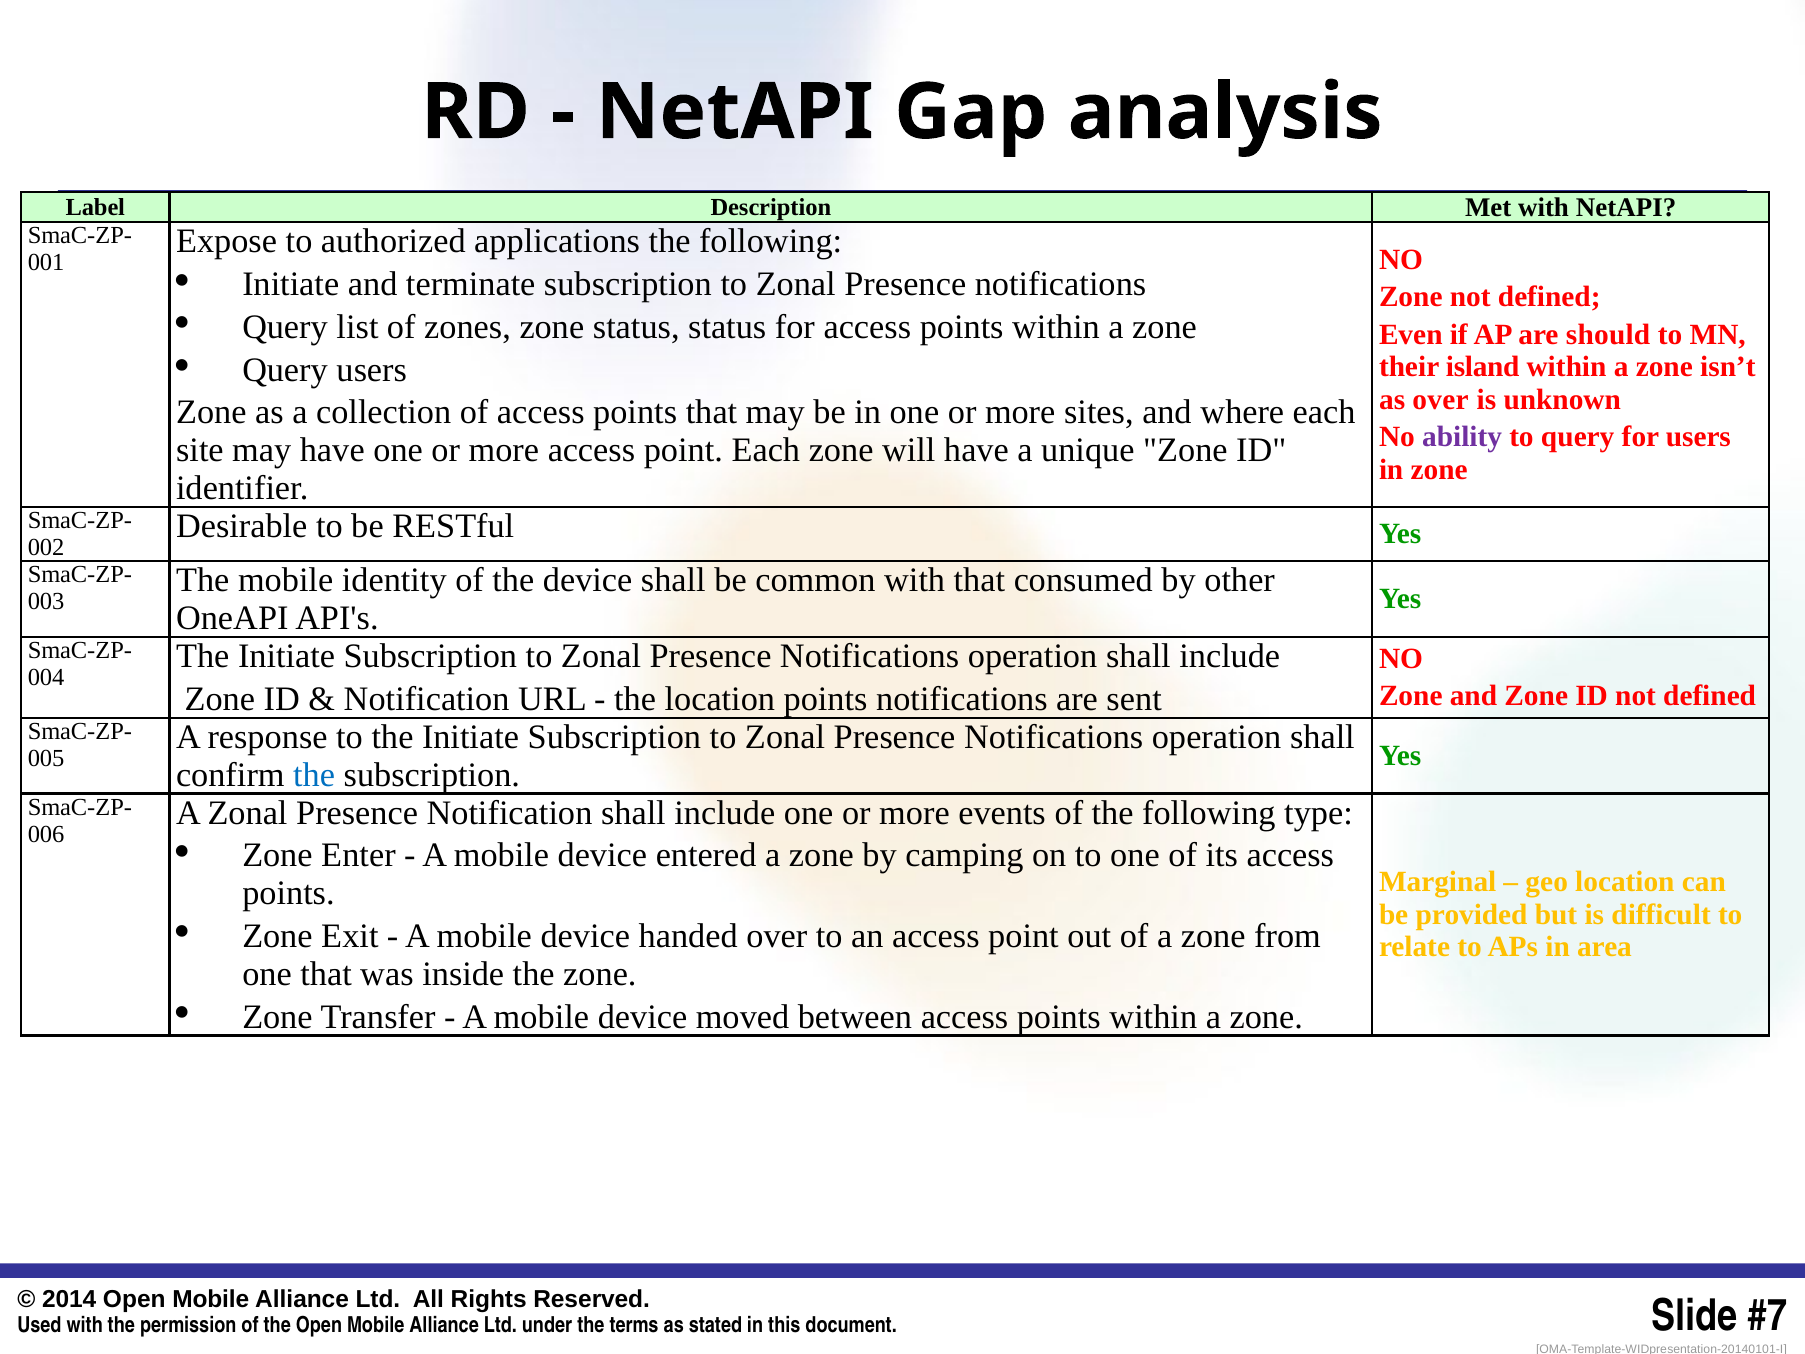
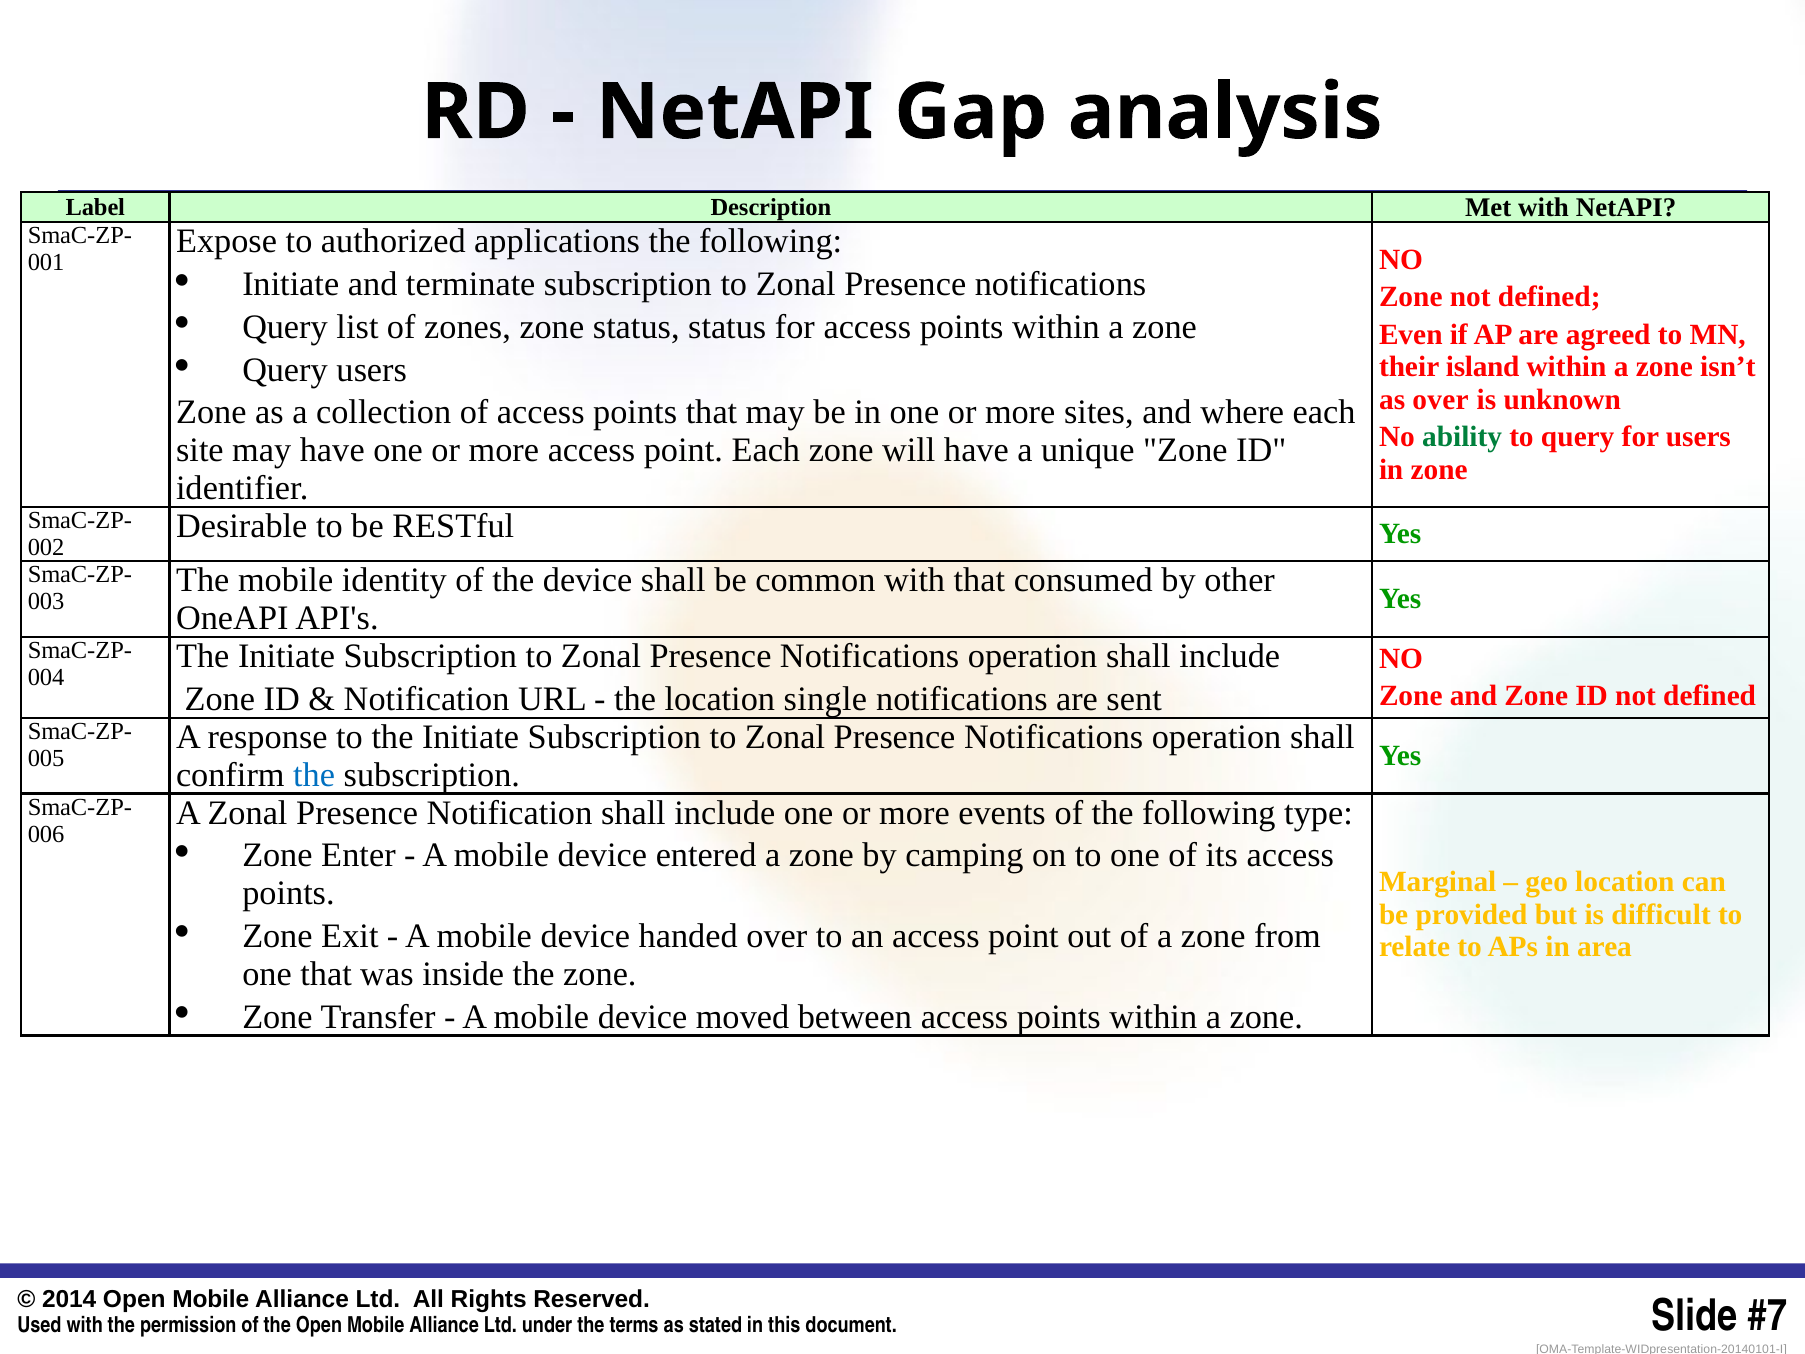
should: should -> agreed (1608, 335)
ability colour: purple -> green (1462, 437)
location points: points -> single (825, 699)
